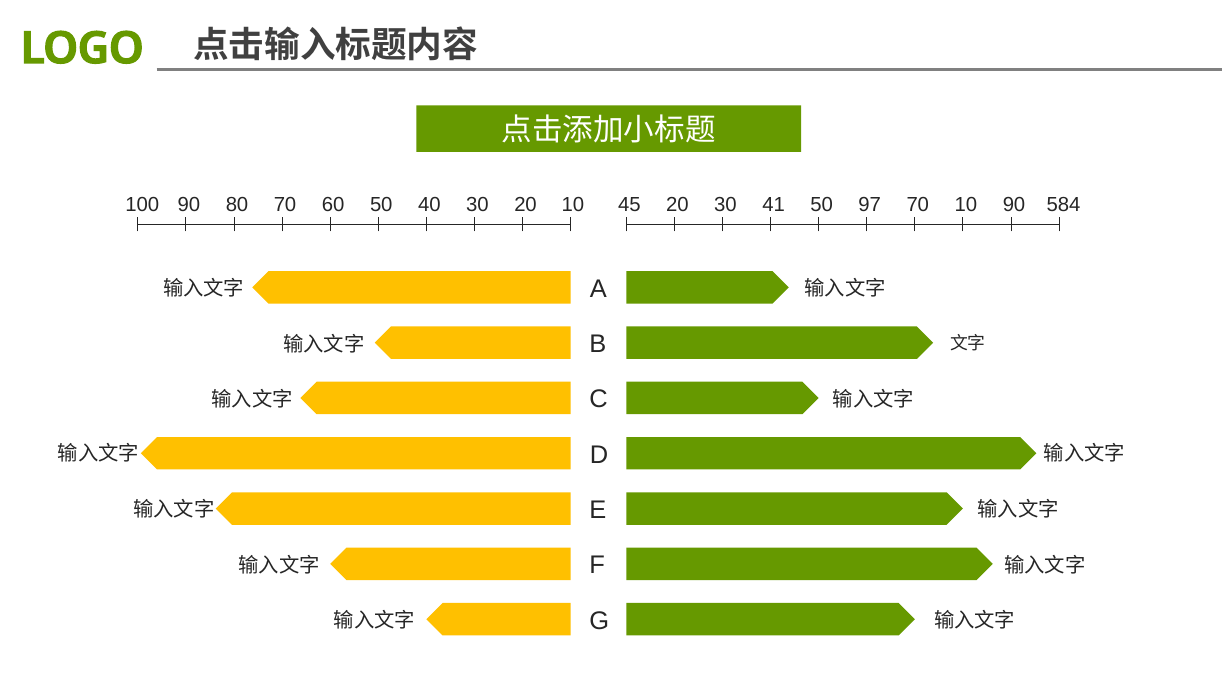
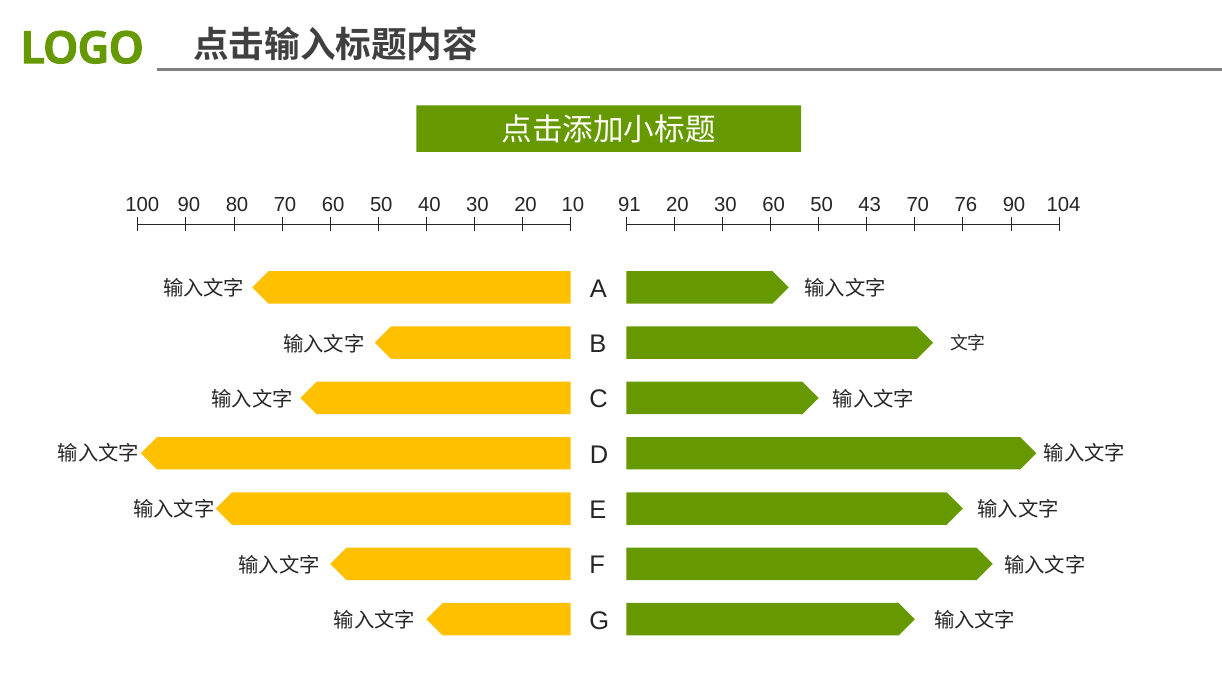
45: 45 -> 91 (630, 205)
30 41: 41 -> 60 (774, 205)
97: 97 -> 43 (870, 205)
70 10: 10 -> 76 (966, 205)
584: 584 -> 104 (1064, 205)
